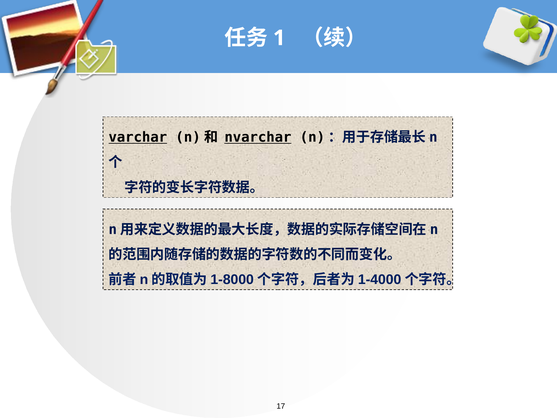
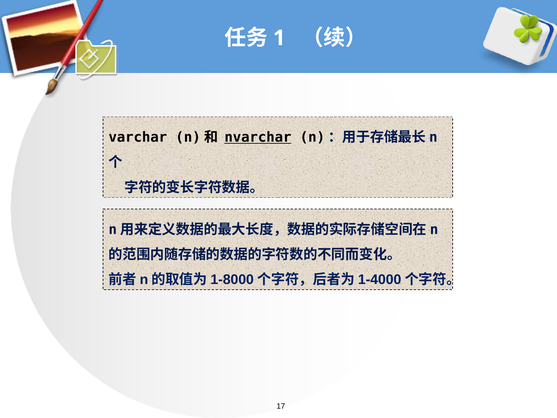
varchar underline: present -> none (138, 137)
